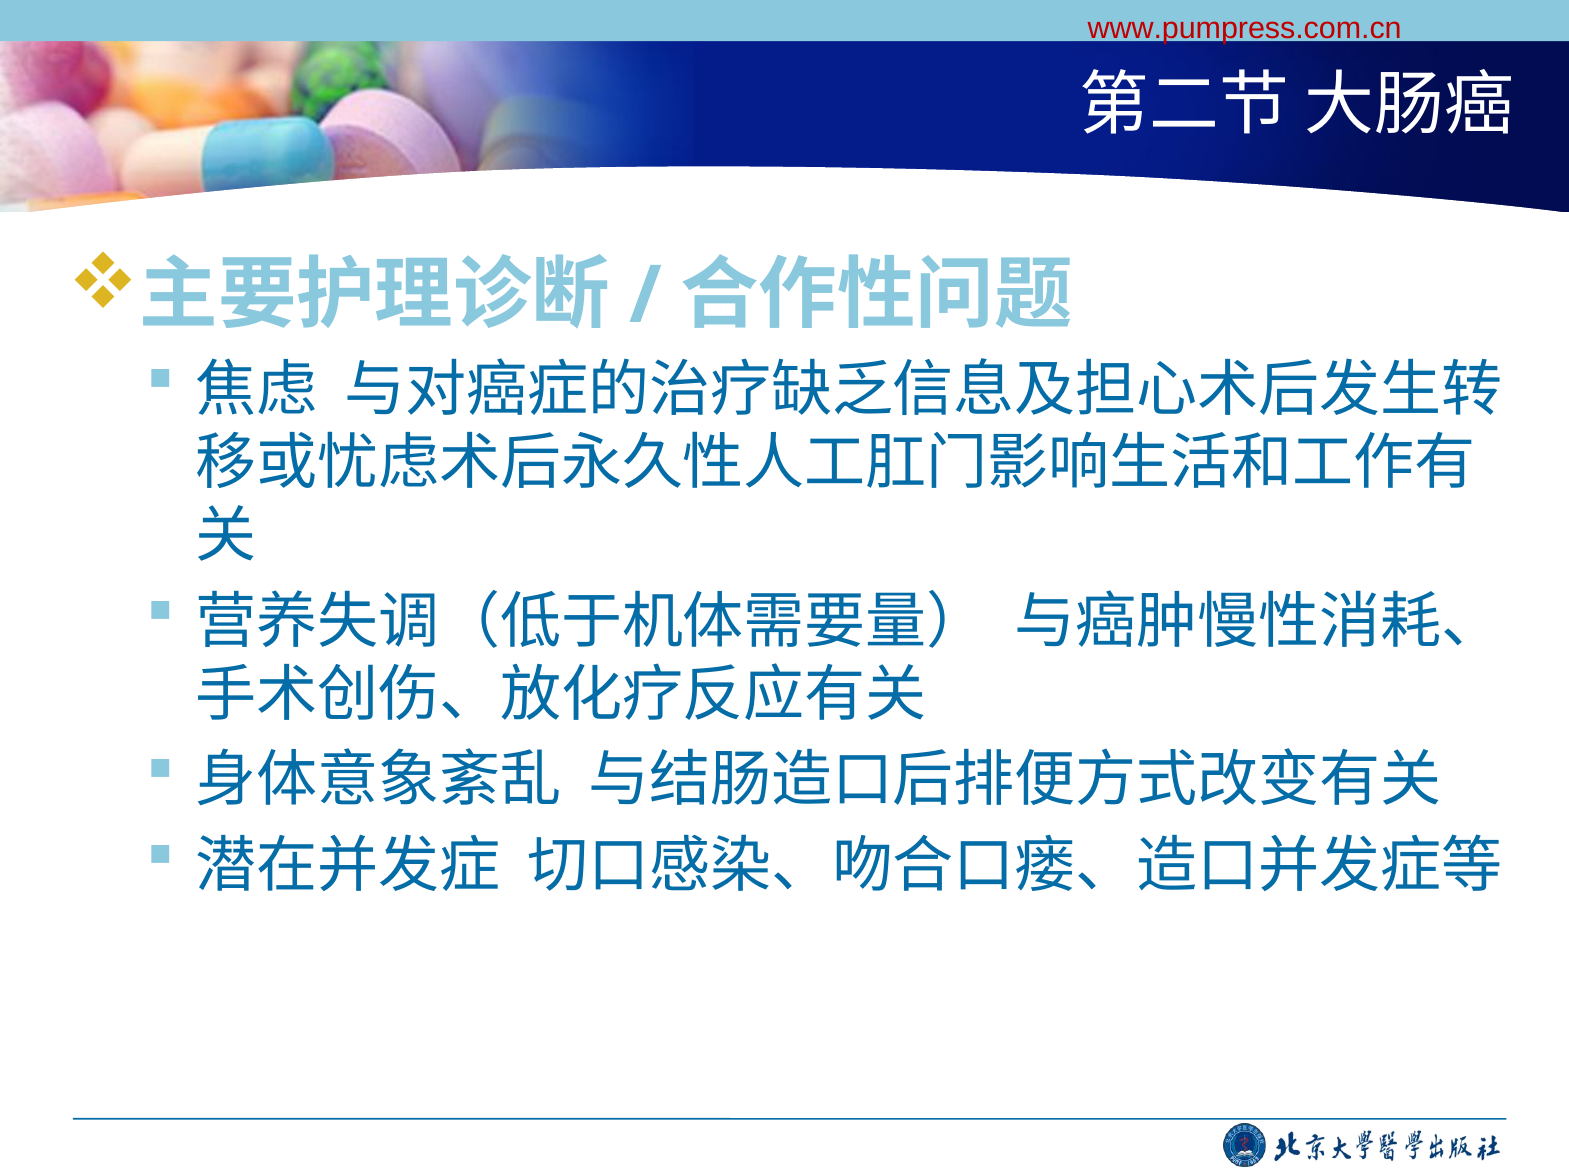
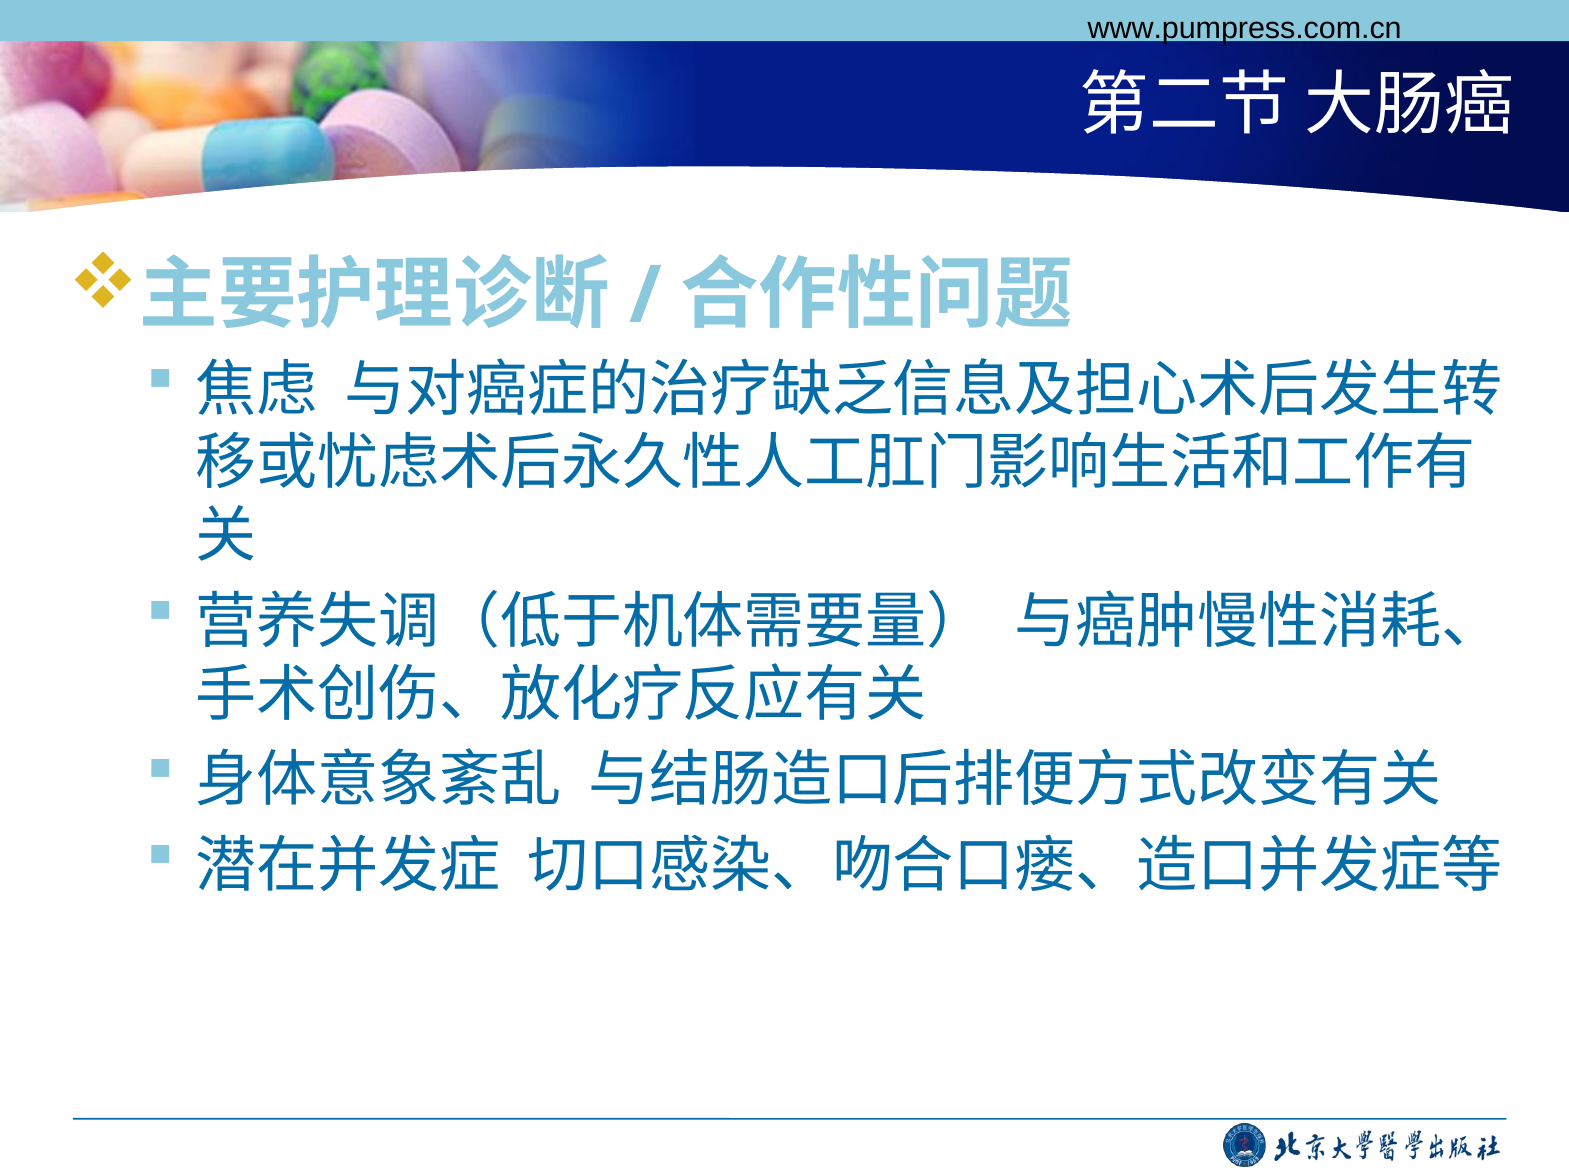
www.pumpress.com.cn colour: red -> black (1245, 28)
